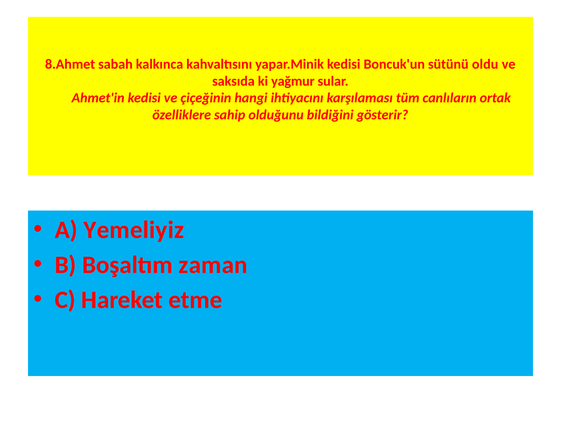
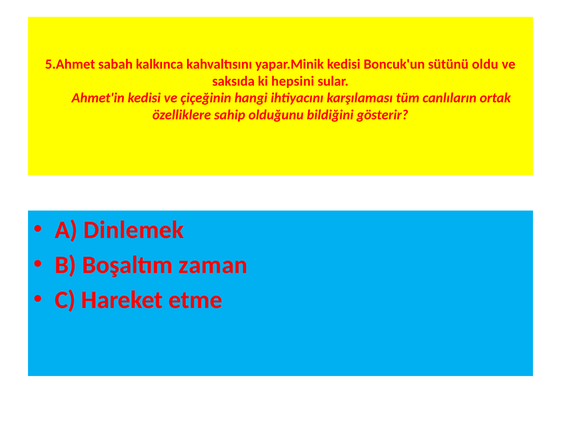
8.Ahmet: 8.Ahmet -> 5.Ahmet (70, 64)
yağmur: yağmur -> hepsini (293, 81)
Yemeliyiz: Yemeliyiz -> Dinlemek (134, 230)
